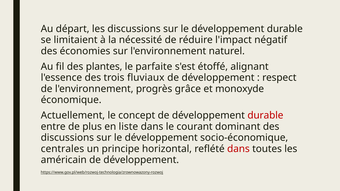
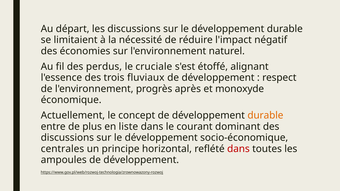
plantes: plantes -> perdus (104, 67)
parfaite: parfaite -> cruciale (154, 67)
grâce: grâce -> après (188, 89)
durable colour: red -> orange (265, 116)
américain: américain -> ampoules (64, 160)
